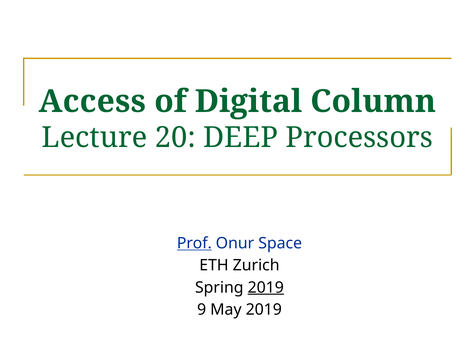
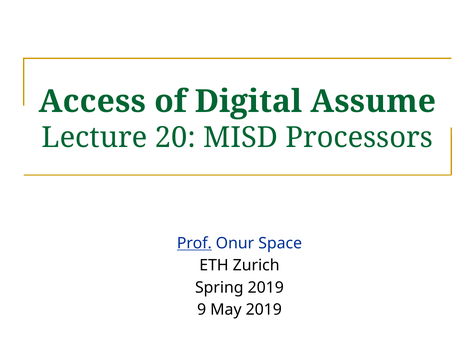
Column: Column -> Assume (373, 102)
DEEP: DEEP -> MISD (241, 138)
2019 underline: present -> none (266, 288)
